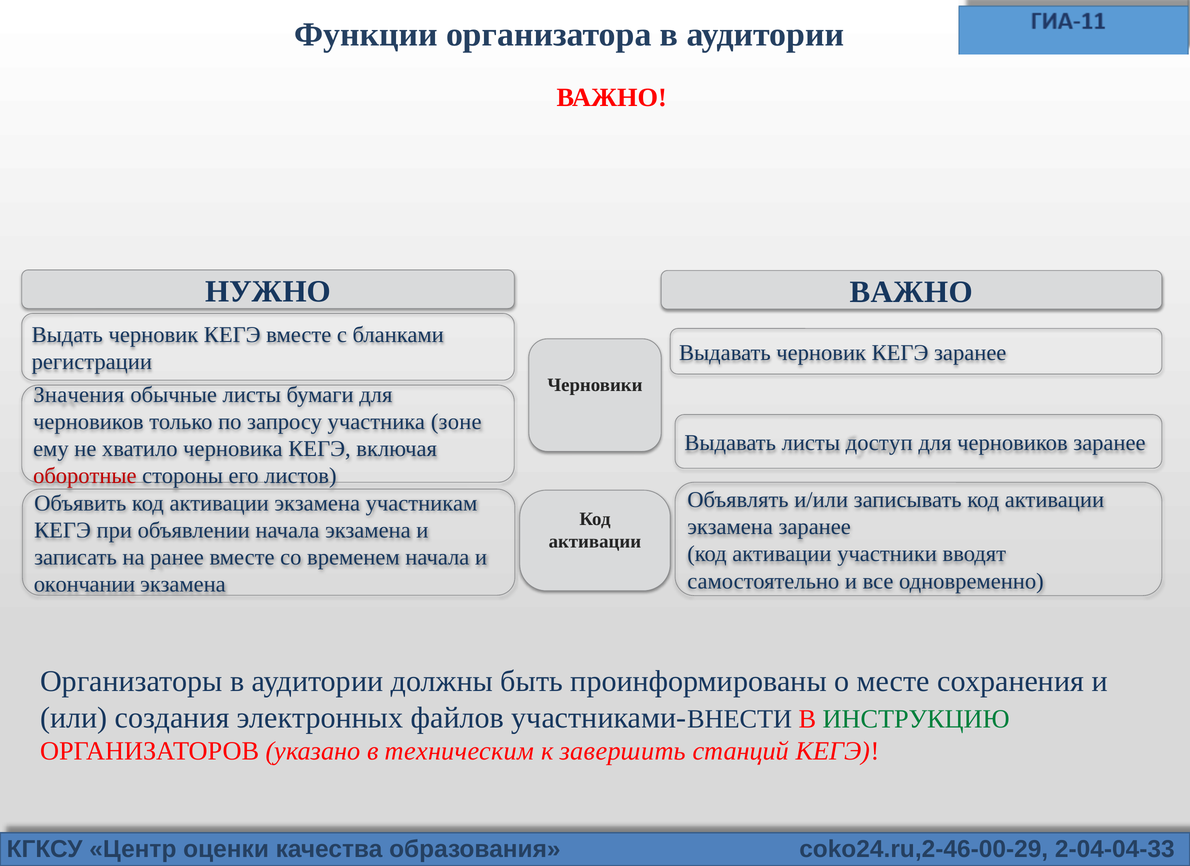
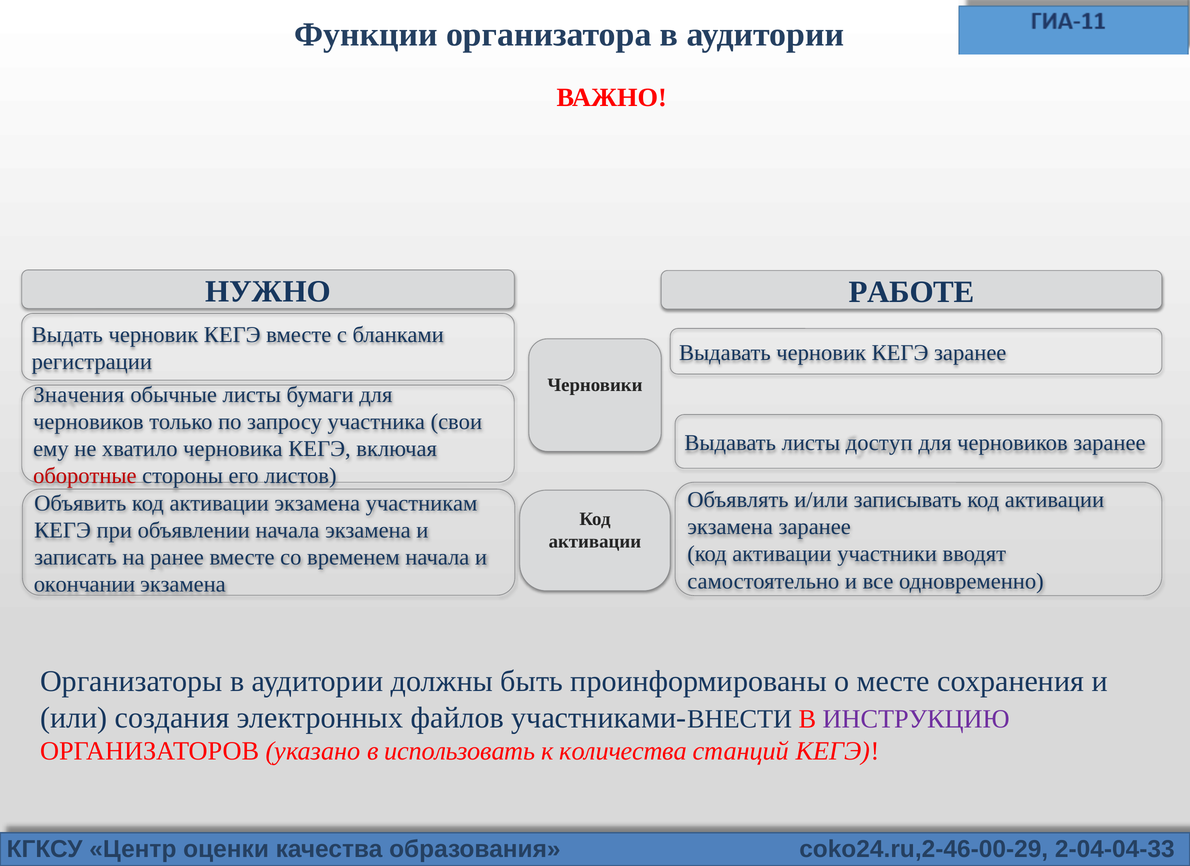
НУЖНО ВАЖНО: ВАЖНО -> РАБОТЕ (912, 292)
зоне: зоне -> свои (456, 422)
ИНСТРУКЦИЮ colour: green -> purple (916, 719)
техническим: техническим -> использовать (460, 752)
завершить: завершить -> количества (623, 752)
